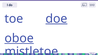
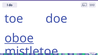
doe underline: present -> none (56, 19)
